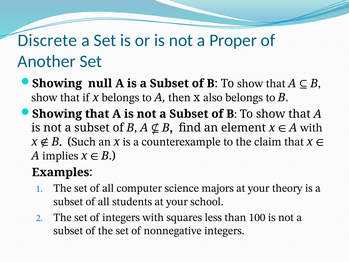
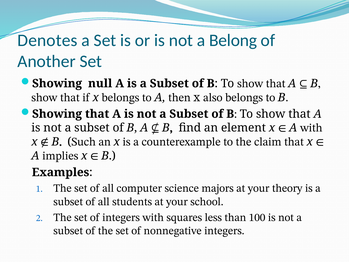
Discrete: Discrete -> Denotes (47, 40)
Proper: Proper -> Belong (233, 40)
